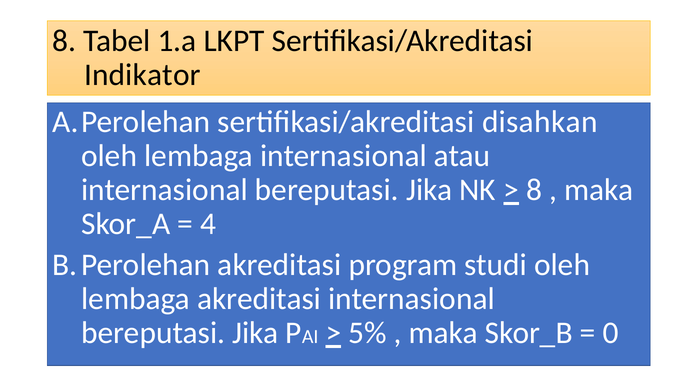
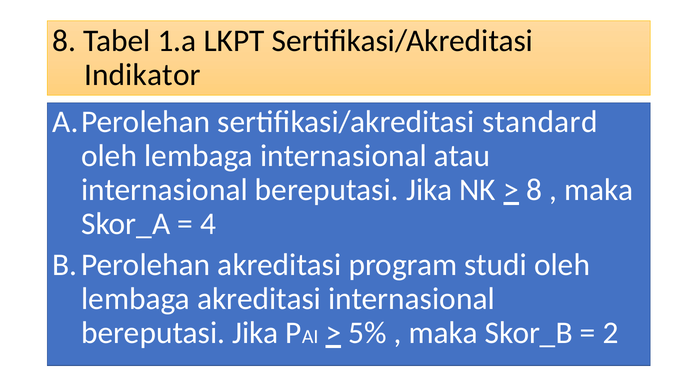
disahkan: disahkan -> standard (540, 122)
0: 0 -> 2 (611, 333)
